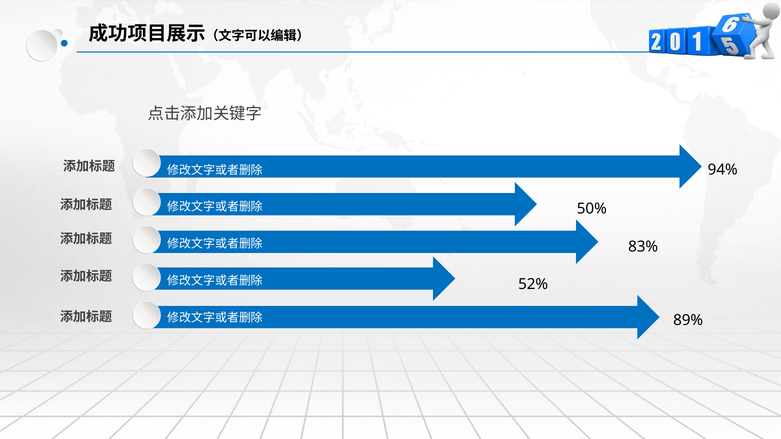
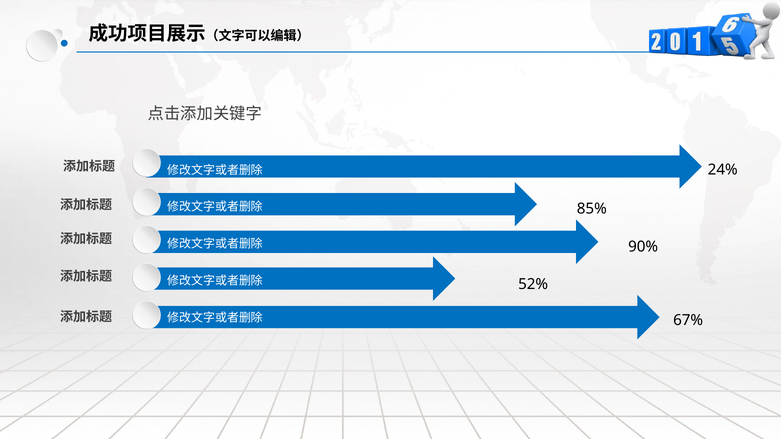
94%: 94% -> 24% (723, 170)
50%: 50% -> 85% (592, 209)
83%: 83% -> 90% (643, 247)
89%: 89% -> 67% (688, 320)
